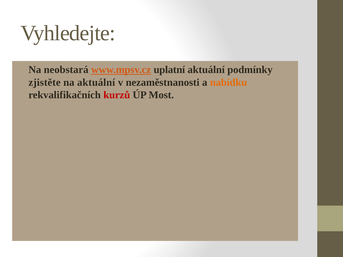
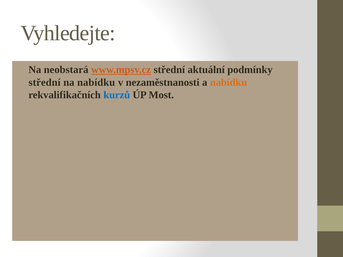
www.mpsv.cz uplatní: uplatní -> střední (169, 70)
zjistěte: zjistěte -> střední (45, 82)
na aktuální: aktuální -> nabídku (96, 82)
kurzů colour: red -> blue (117, 95)
